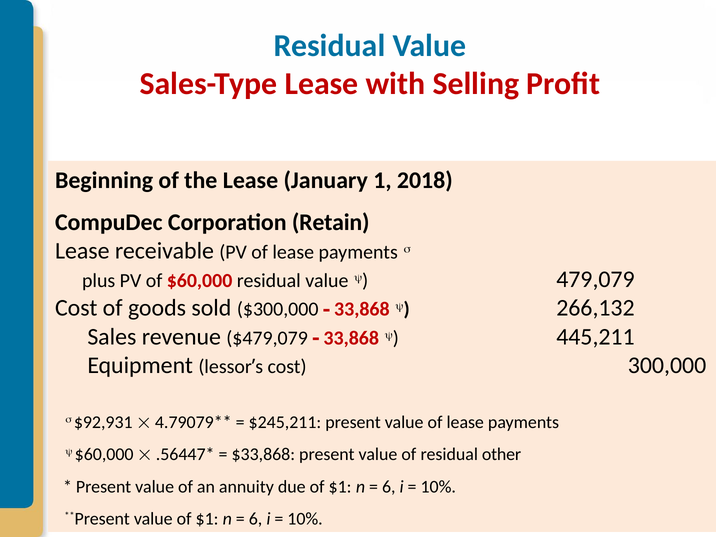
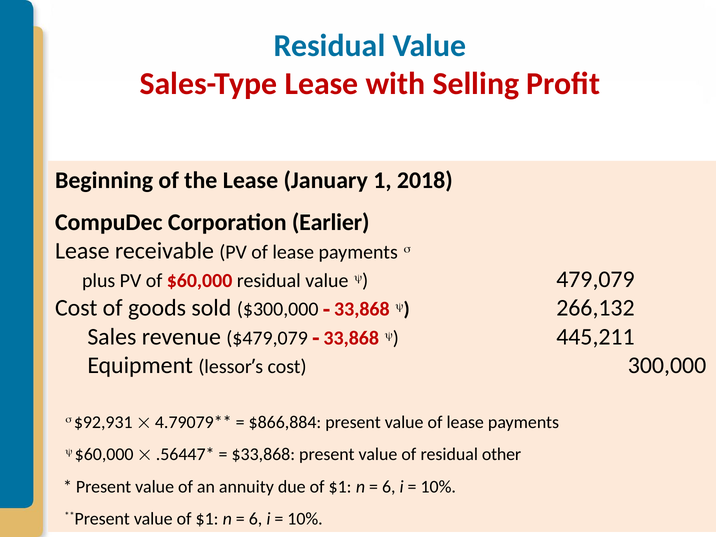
Retain: Retain -> Earlier (331, 222)
$245,211: $245,211 -> $866,884 (285, 422)
